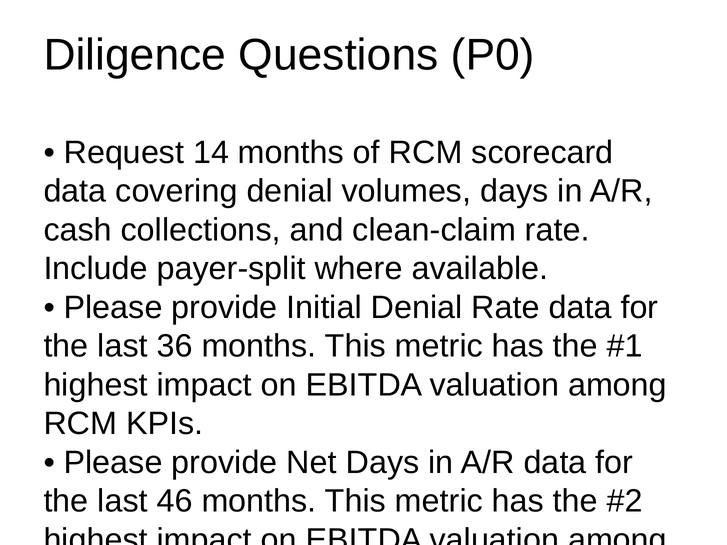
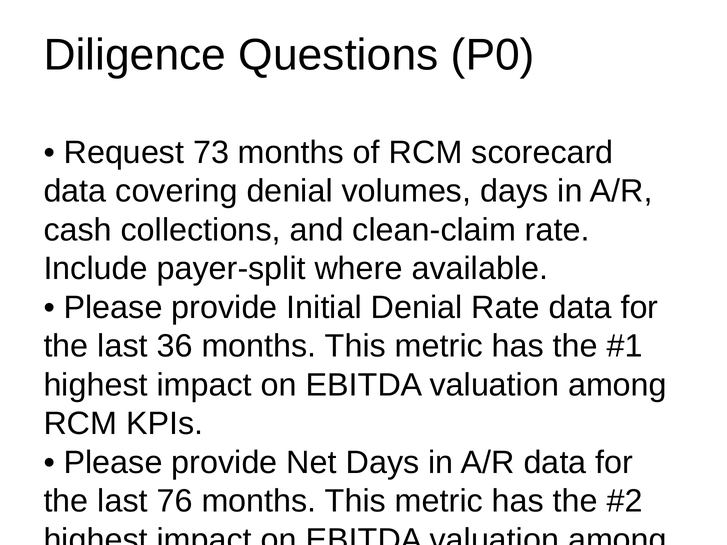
14: 14 -> 73 (211, 152)
46: 46 -> 76 (175, 501)
